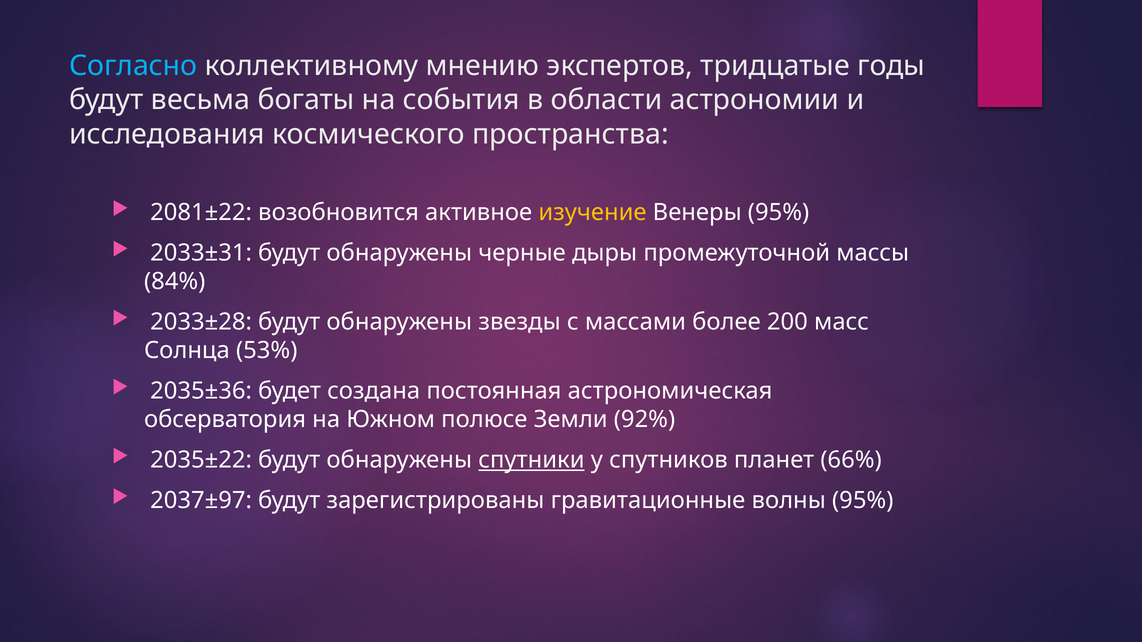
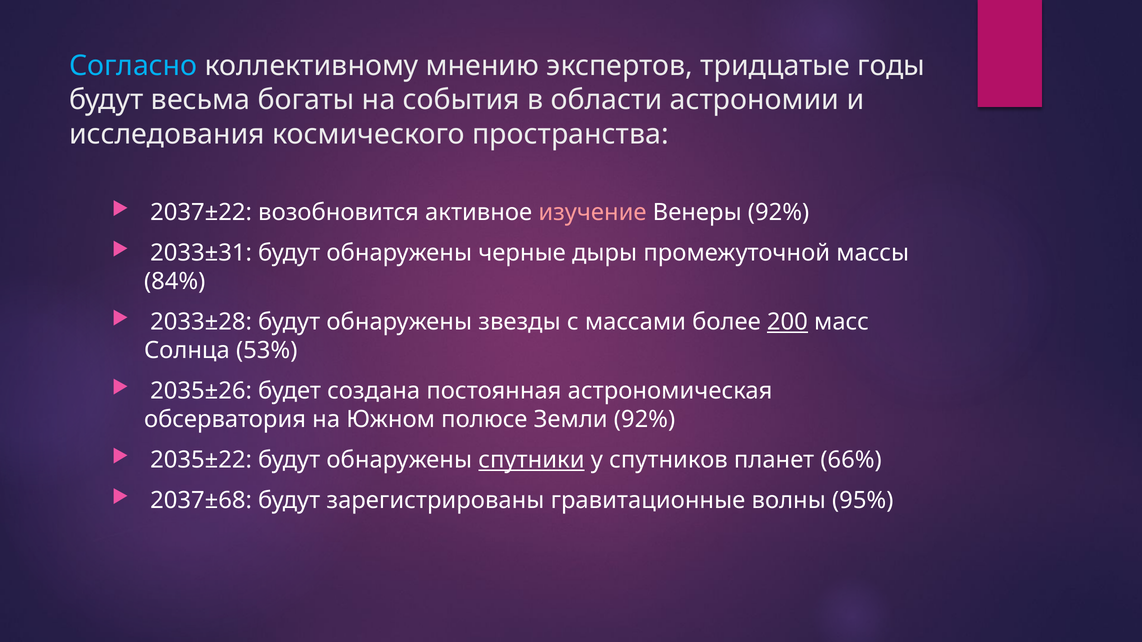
2081±22: 2081±22 -> 2037±22 (201, 213)
изучение colour: yellow -> pink (592, 213)
Венеры 95%: 95% -> 92% (779, 213)
200 underline: none -> present (787, 322)
2035±36: 2035±36 -> 2035±26 (201, 391)
2037±97: 2037±97 -> 2037±68 (201, 501)
